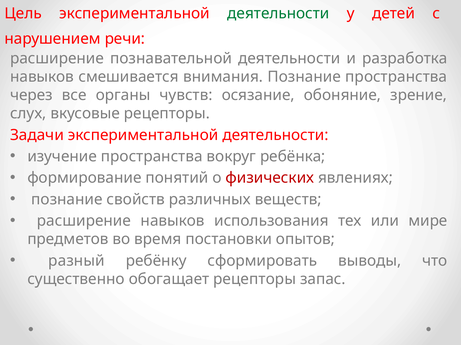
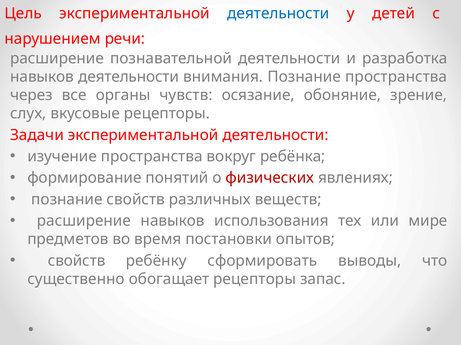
деятельности colour: green -> blue (278, 13)
навыков смешивается: смешивается -> деятельности (129, 77)
разный: разный -> свойств (77, 261)
